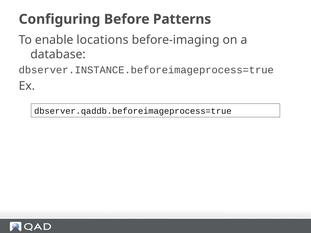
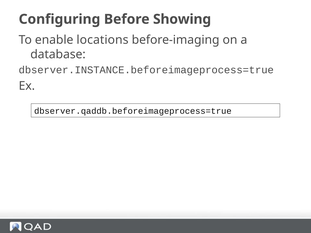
Patterns: Patterns -> Showing (182, 19)
